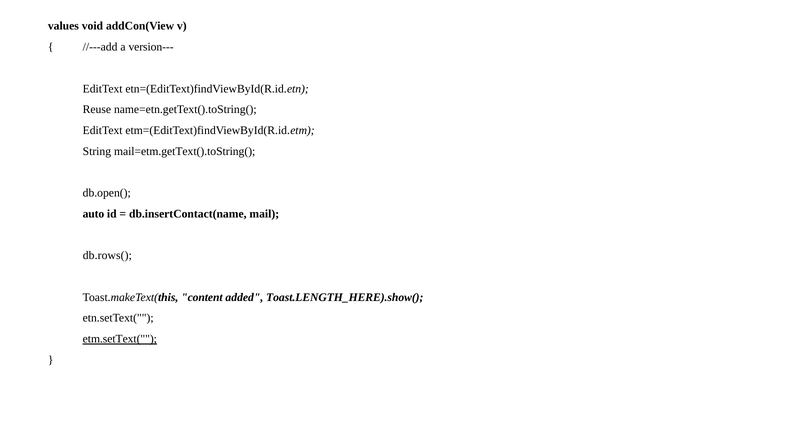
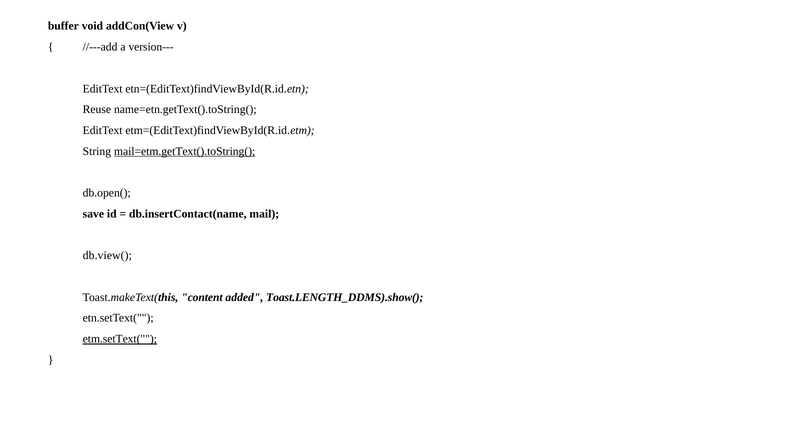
values: values -> buffer (63, 26)
mail=etm.getText().toString( underline: none -> present (185, 151)
auto: auto -> save (93, 214)
db.rows(: db.rows( -> db.view( (107, 255)
Toast.LENGTH_HERE).show(: Toast.LENGTH_HERE).show( -> Toast.LENGTH_DDMS).show( (345, 297)
